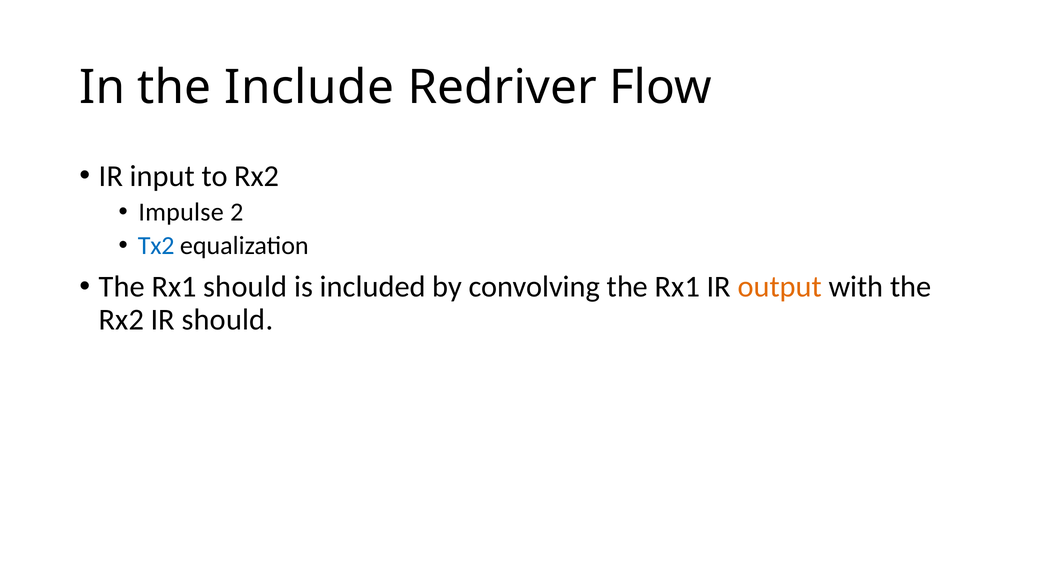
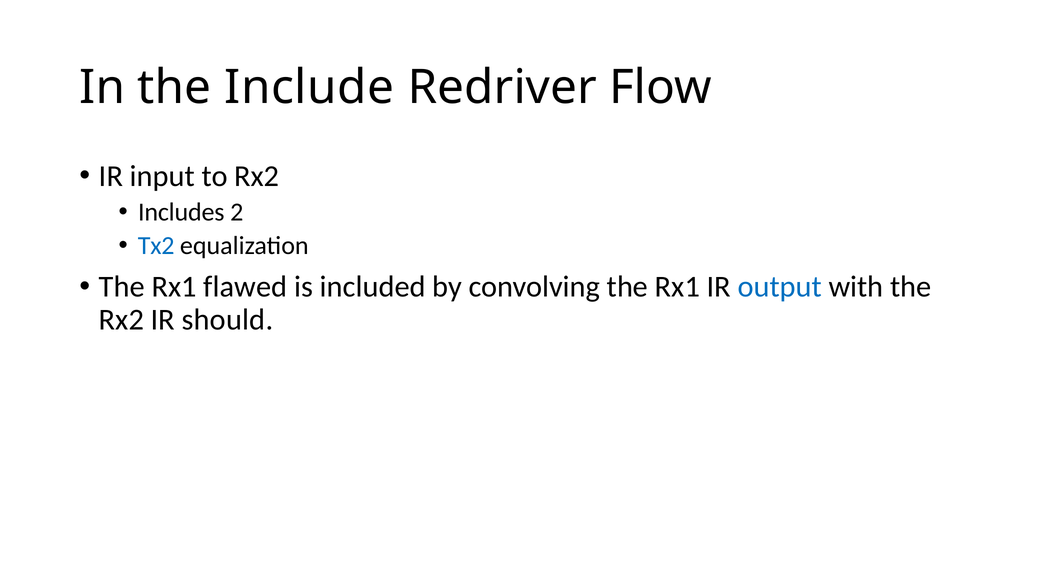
Impulse: Impulse -> Includes (181, 212)
Rx1 should: should -> flawed (245, 287)
output colour: orange -> blue (780, 287)
